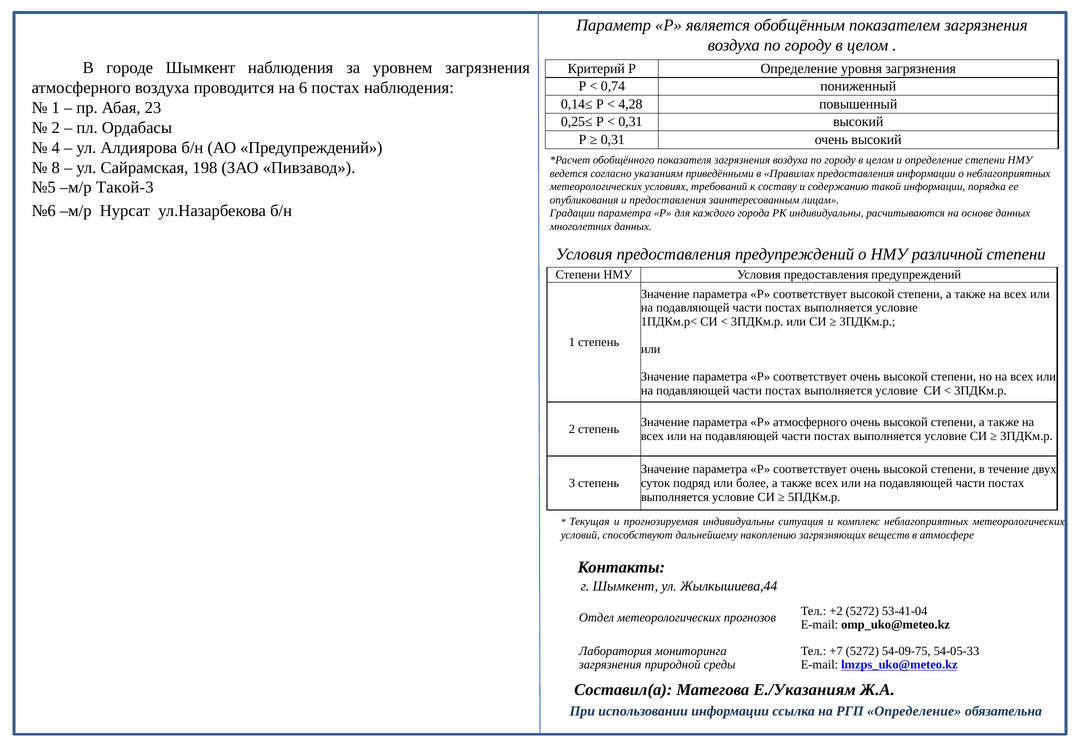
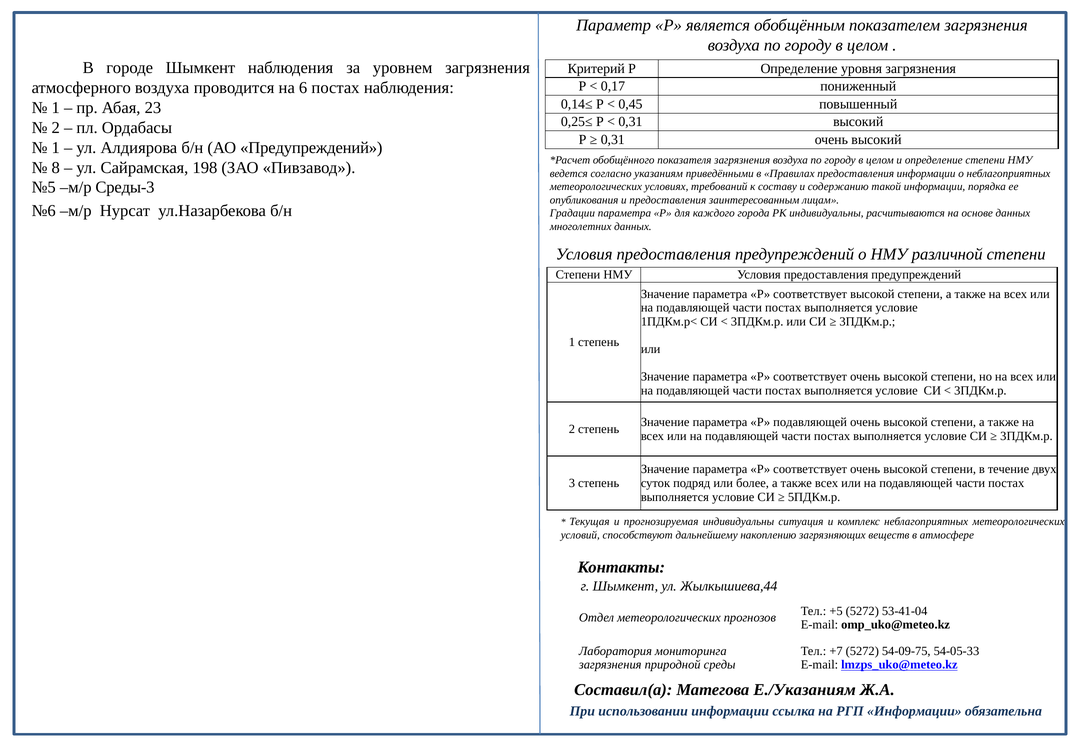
0,74: 0,74 -> 0,17 (613, 86)
4,28: 4,28 -> 0,45 (630, 104)
4: 4 -> 1 (56, 148)
Такой-3: Такой-3 -> Среды-3 (125, 188)
Р атмосферного: атмосферного -> подавляющей (810, 423)
+2: +2 -> +5 (836, 611)
РГП Определение: Определение -> Информации (914, 712)
